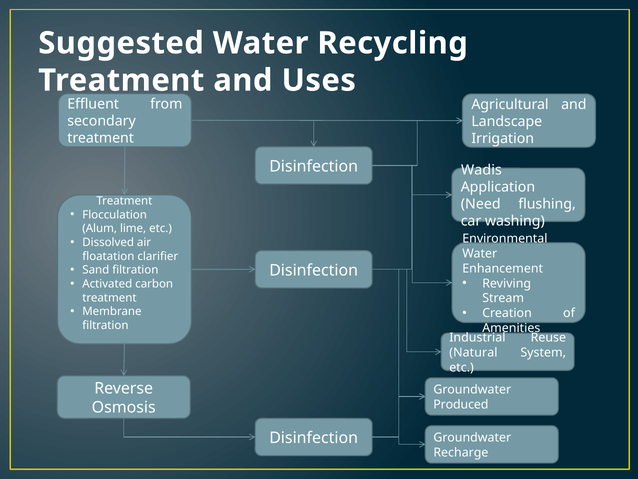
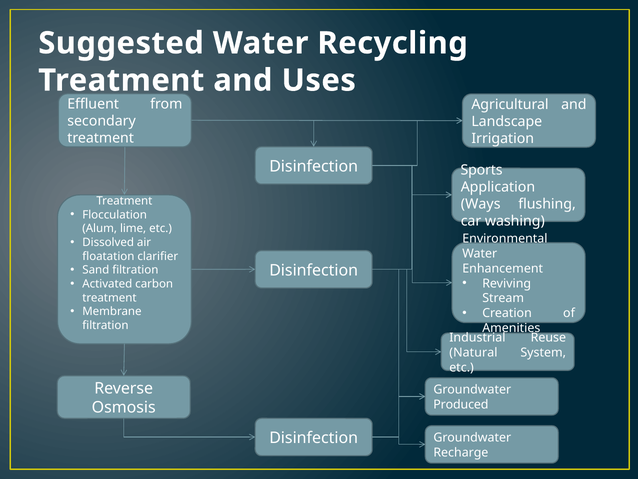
Wadis: Wadis -> Sports (482, 170)
Need: Need -> Ways (481, 204)
